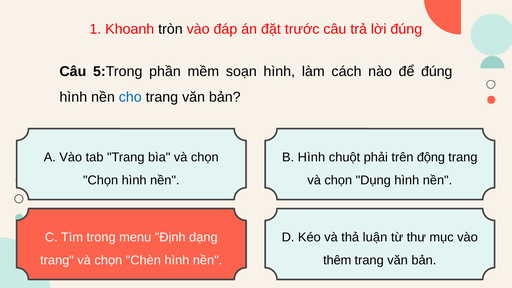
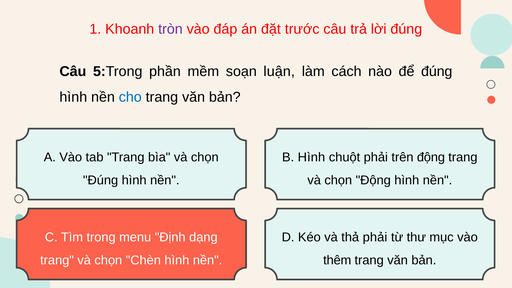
tròn colour: black -> purple (170, 29)
soạn hình: hình -> luận (279, 72)
Chọn: Chọn -> Đúng (101, 180)
chọn Dụng: Dụng -> Động (373, 180)
thả luận: luận -> phải (375, 237)
